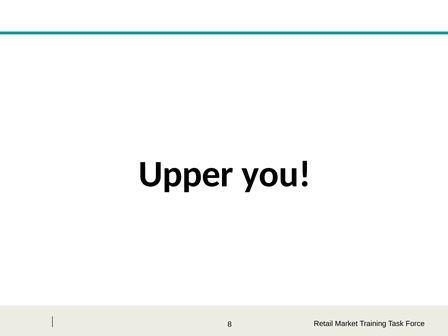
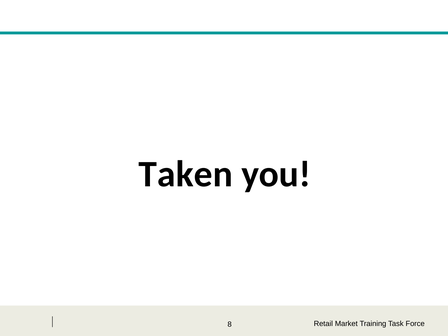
Upper: Upper -> Taken (186, 174)
